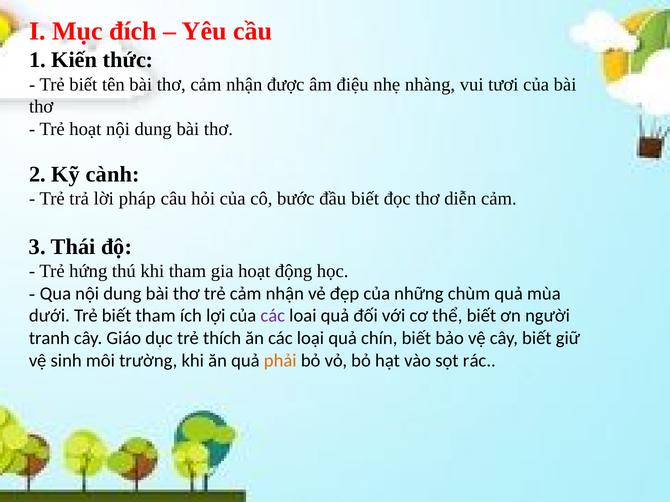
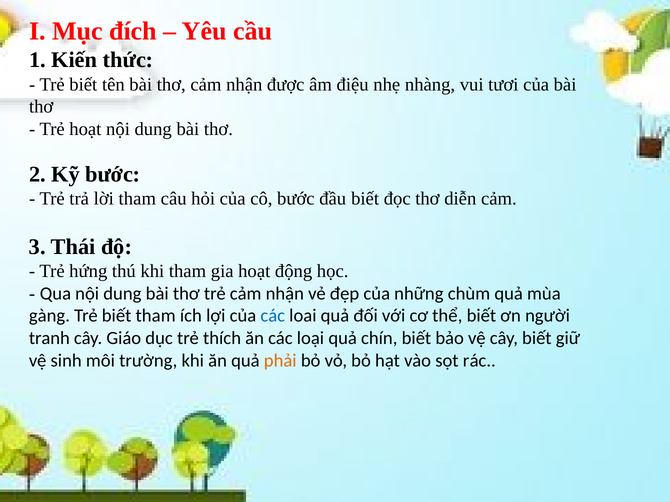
Kỹ cành: cành -> bước (113, 175)
lời pháp: pháp -> tham (137, 199)
dưới: dưới -> gàng (49, 316)
các colour: purple -> blue (273, 316)
